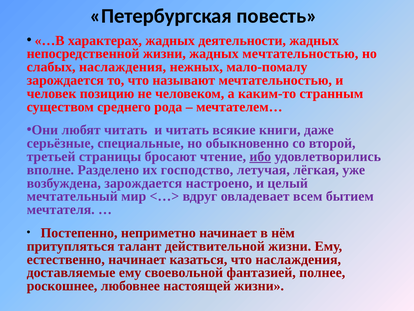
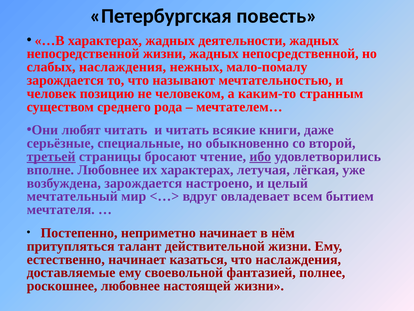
жизни жадных мечтательностью: мечтательностью -> непосредственной (300, 54)
третьей underline: none -> present (51, 156)
вполне Разделено: Разделено -> Любовнее (108, 170)
их господство: господство -> характерах (197, 170)
